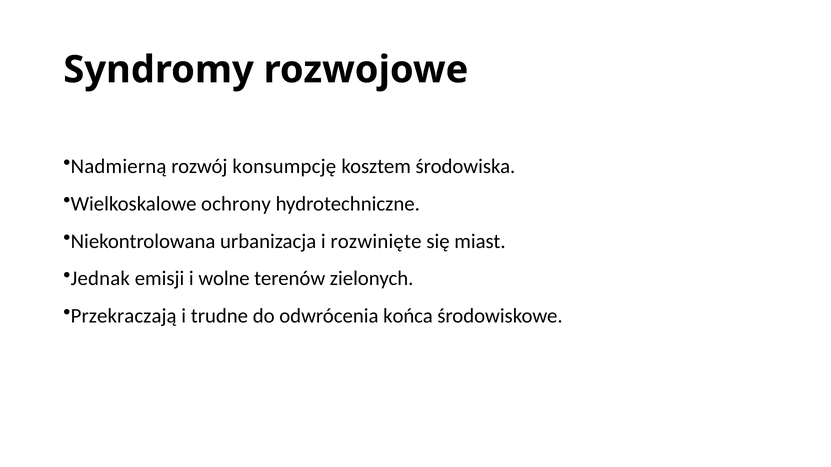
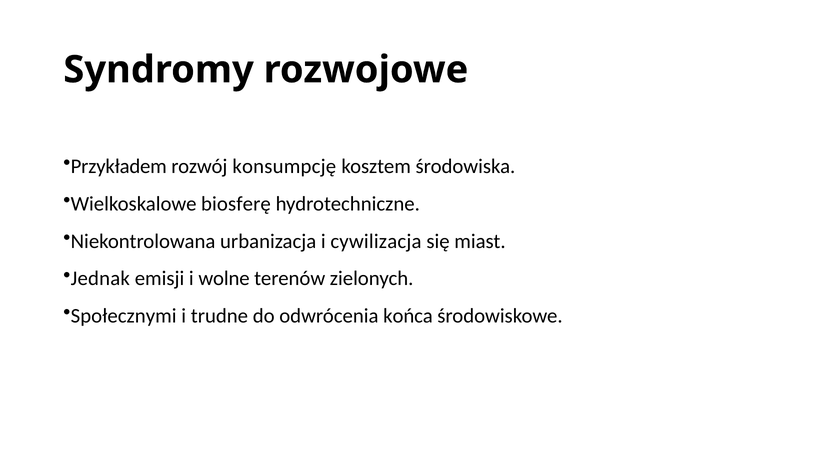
Nadmierną: Nadmierną -> Przykładem (119, 167)
ochrony: ochrony -> biosferę (236, 204)
rozwinięte: rozwinięte -> cywilizacja (376, 241)
Przekraczają: Przekraczają -> Społecznymi (124, 316)
